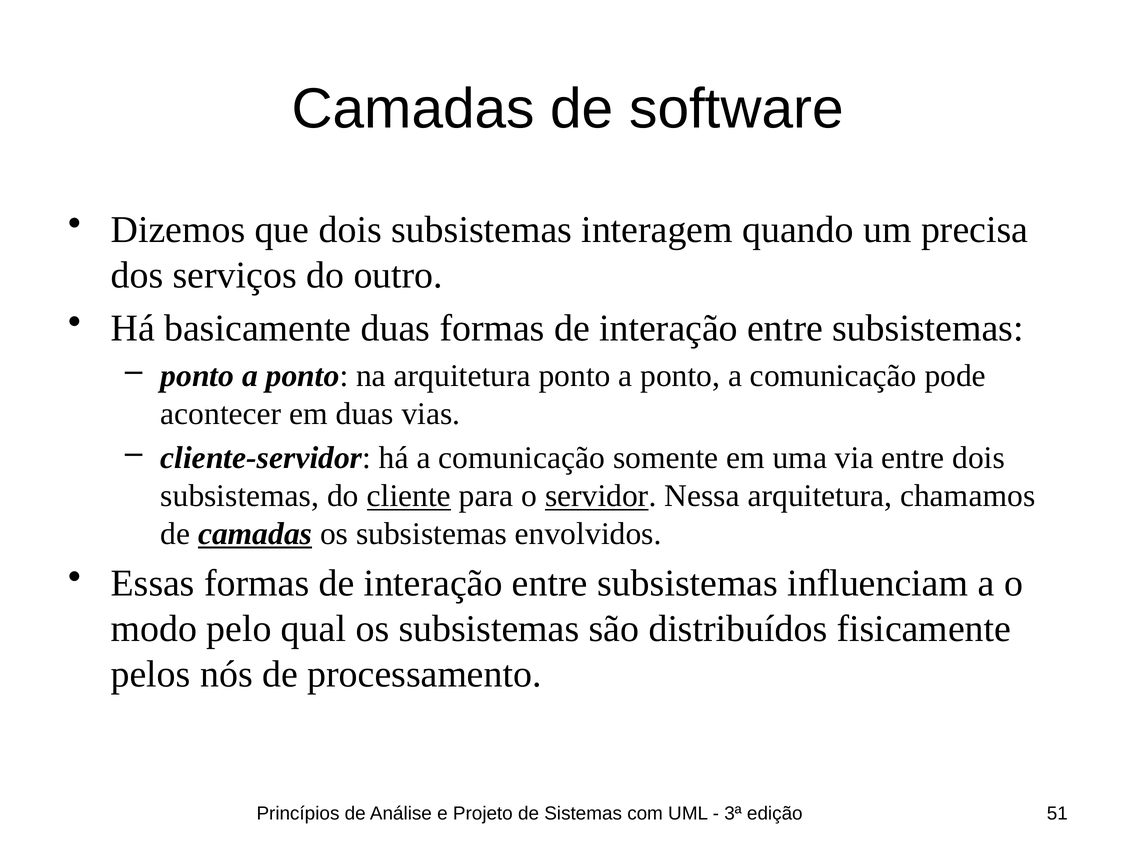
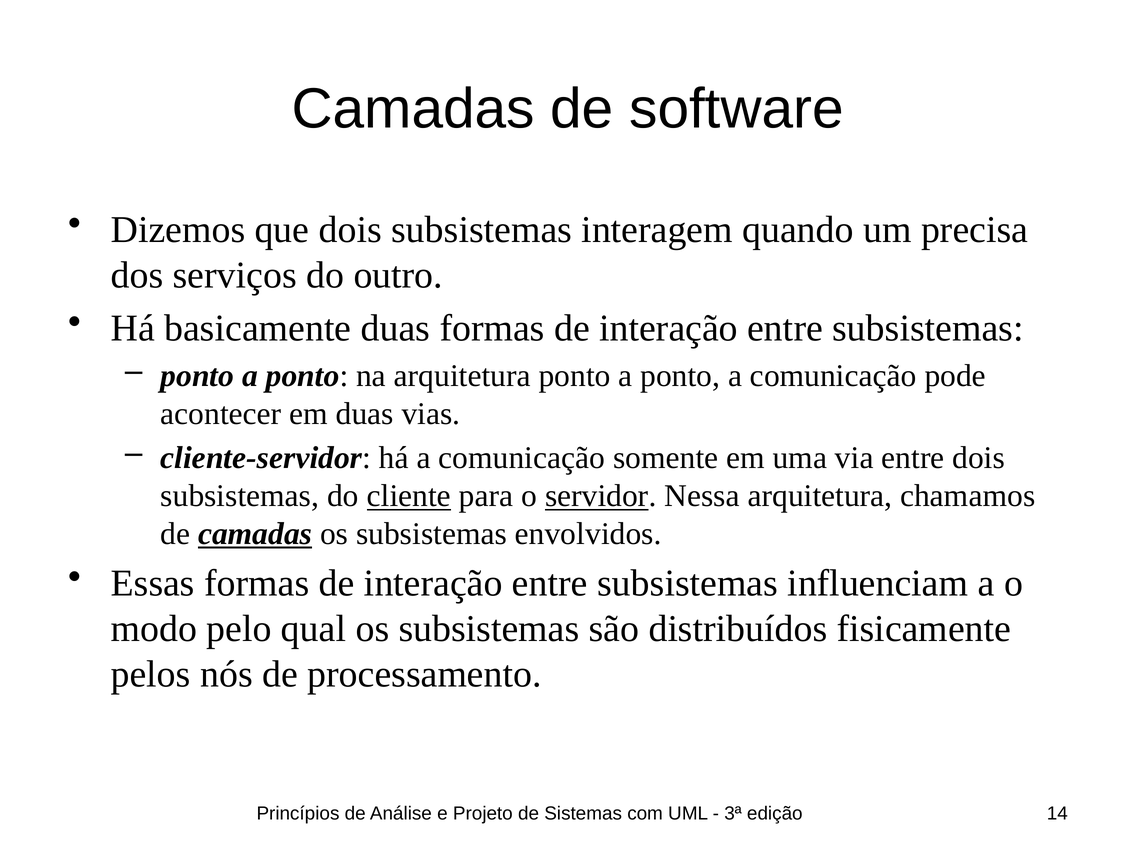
51: 51 -> 14 (1057, 814)
